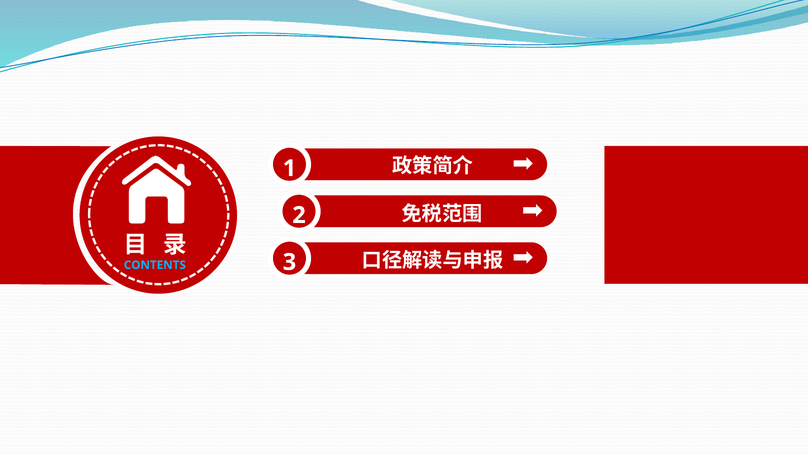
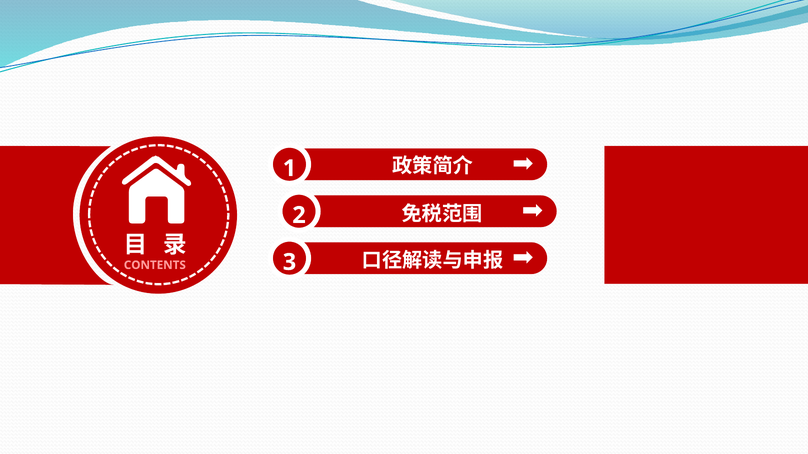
CONTENTS colour: light blue -> pink (155, 265)
